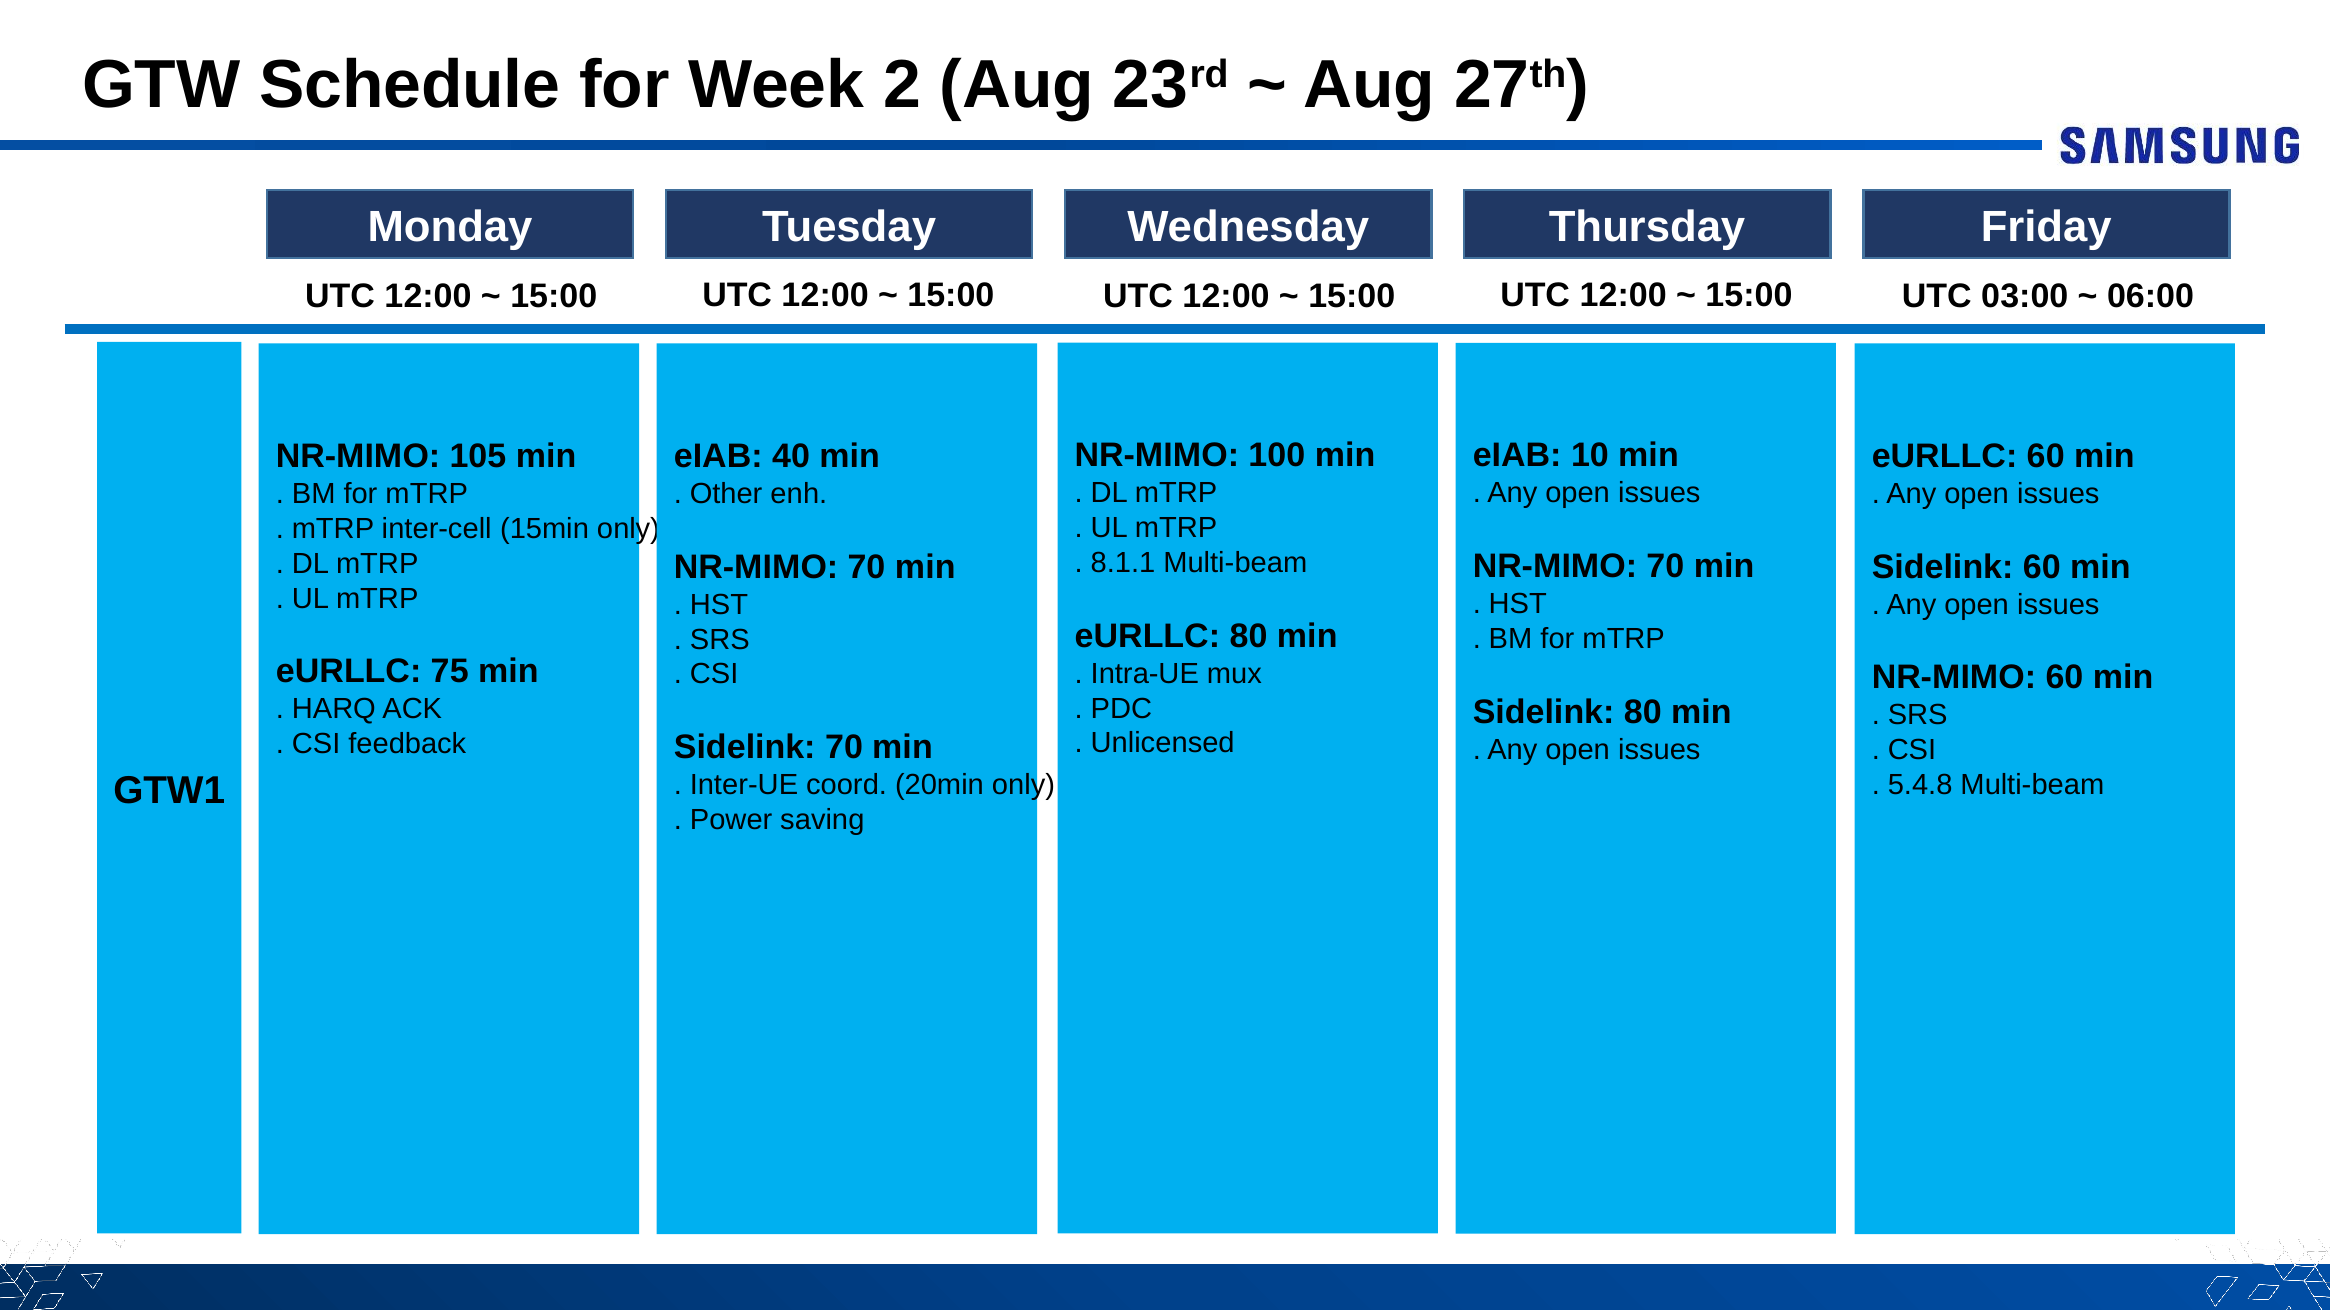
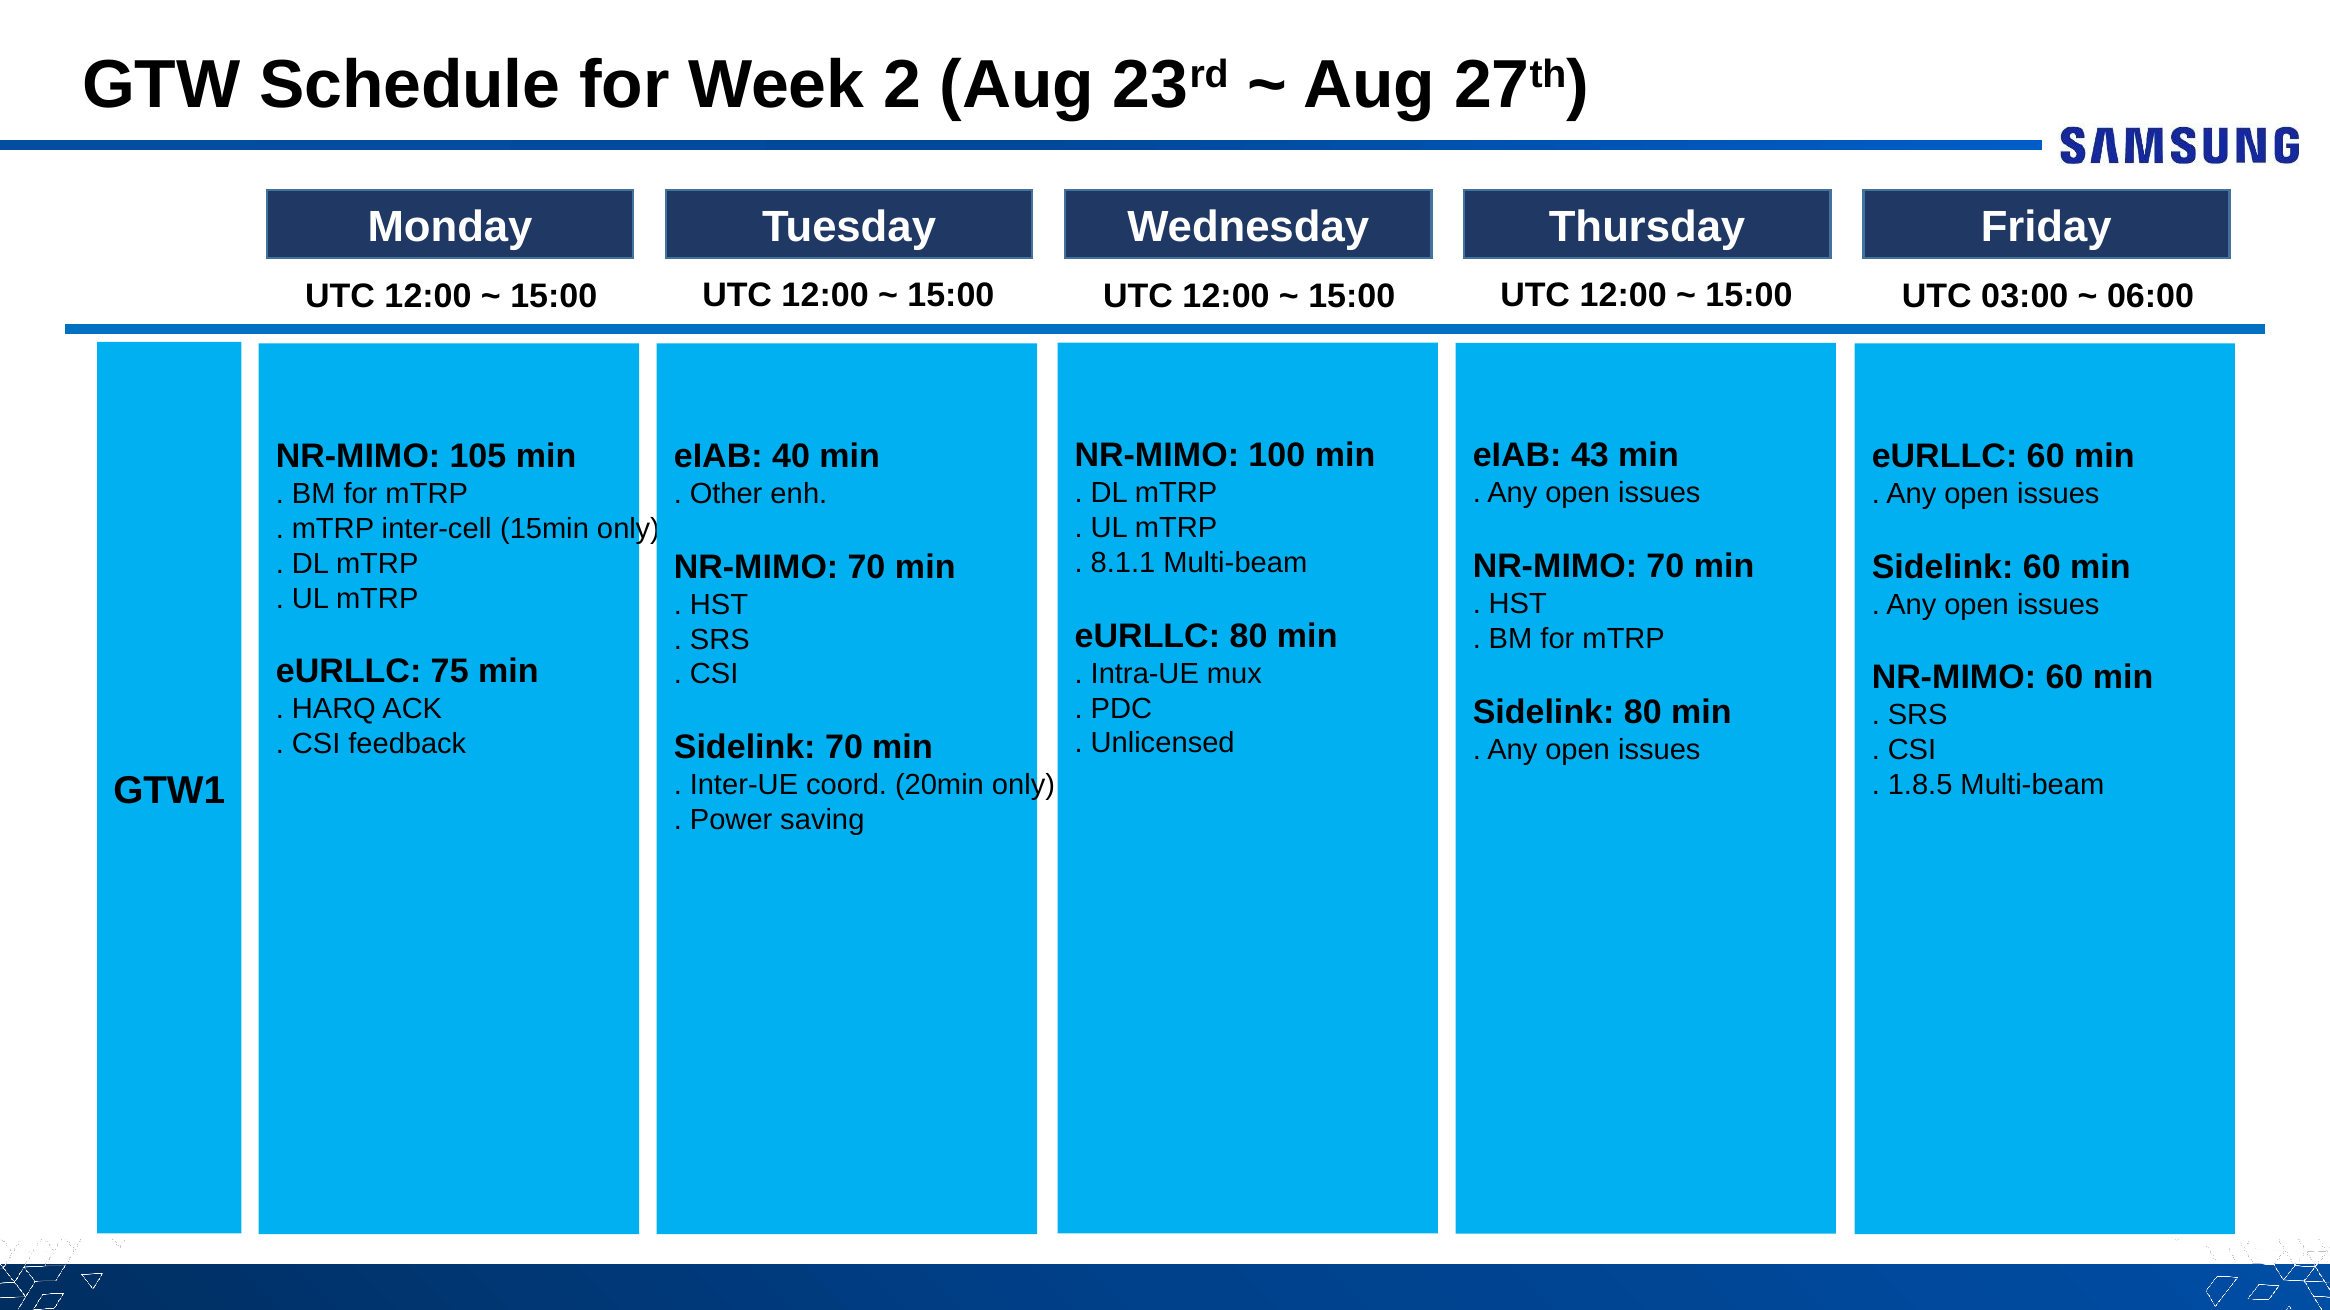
10: 10 -> 43 (1590, 456)
5.4.8: 5.4.8 -> 1.8.5 (1920, 785)
